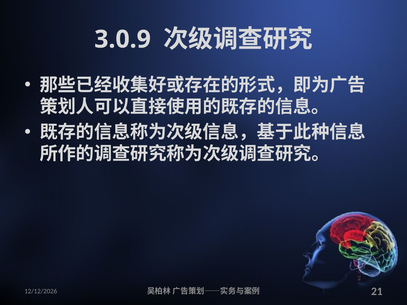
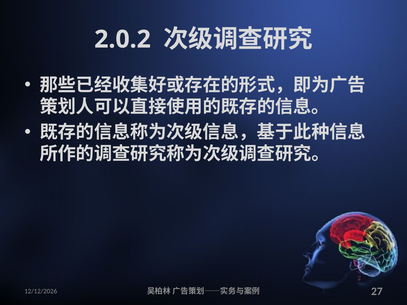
3.0.9: 3.0.9 -> 2.0.2 (123, 39)
21: 21 -> 27 (377, 292)
